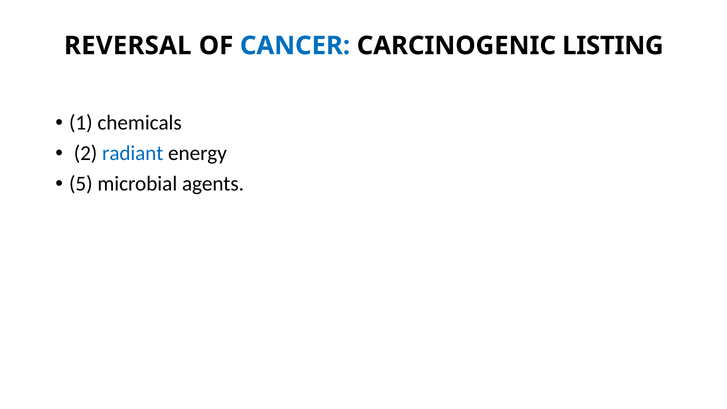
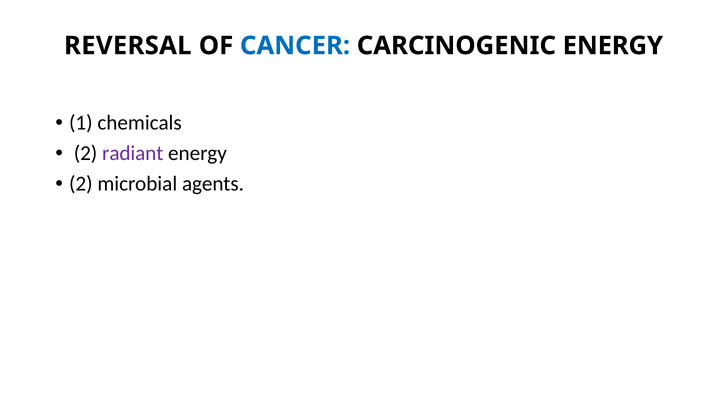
CARCINOGENIC LISTING: LISTING -> ENERGY (613, 46)
radiant colour: blue -> purple (133, 153)
5: 5 -> 2 (81, 184)
